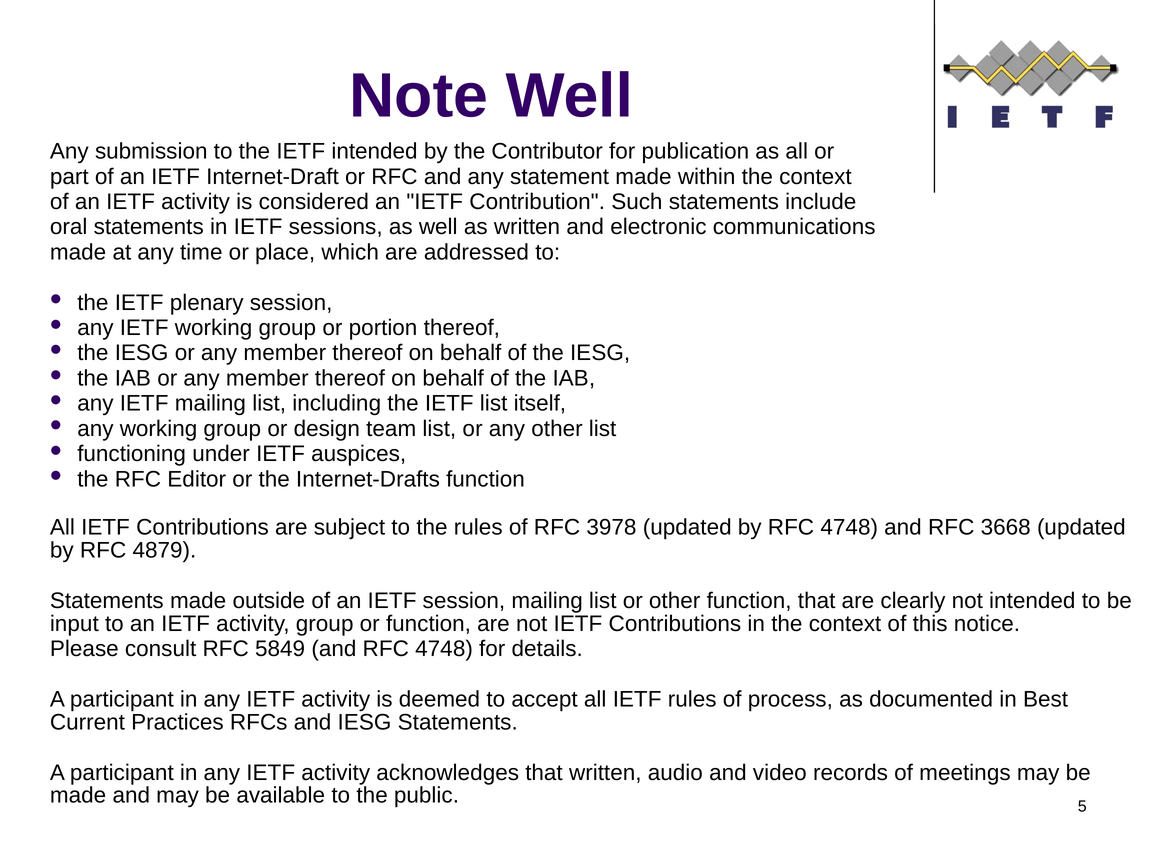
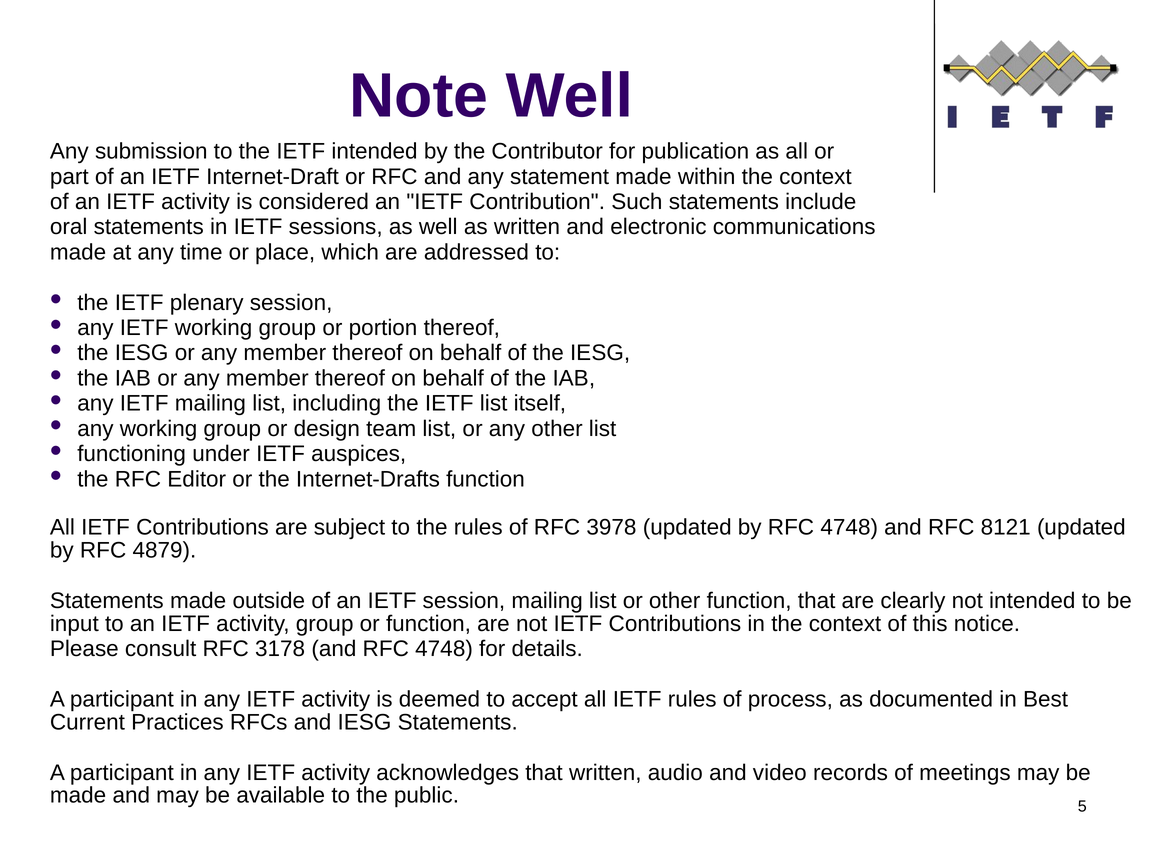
3668: 3668 -> 8121 (1006, 527)
5849: 5849 -> 3178 (280, 649)
